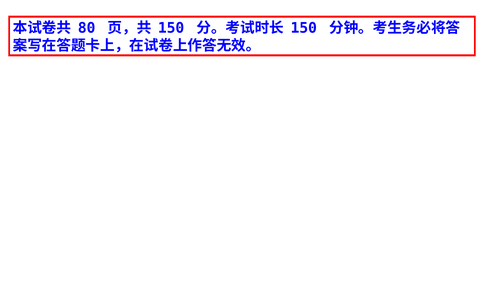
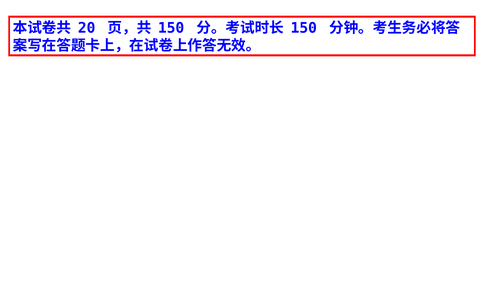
80: 80 -> 20 (87, 28)
